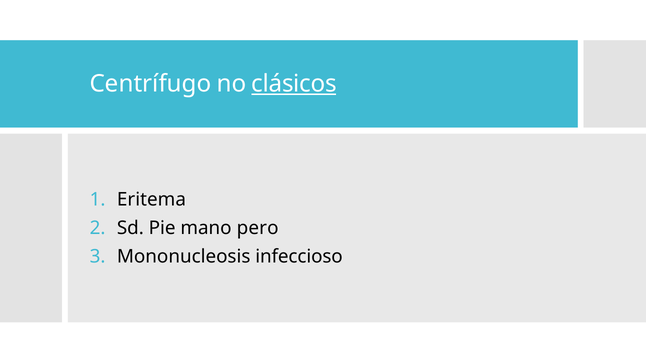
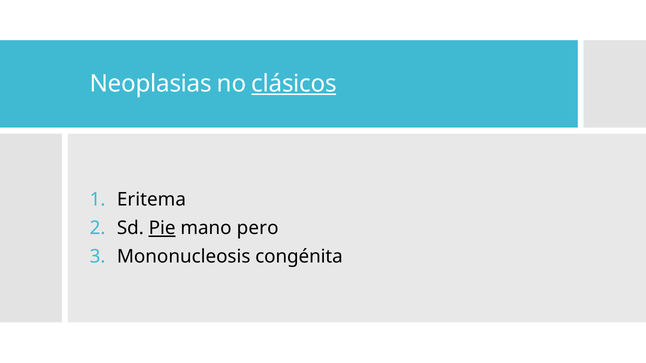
Centrífugo: Centrífugo -> Neoplasias (151, 84)
Pie underline: none -> present (162, 228)
infeccioso: infeccioso -> congénita (299, 257)
